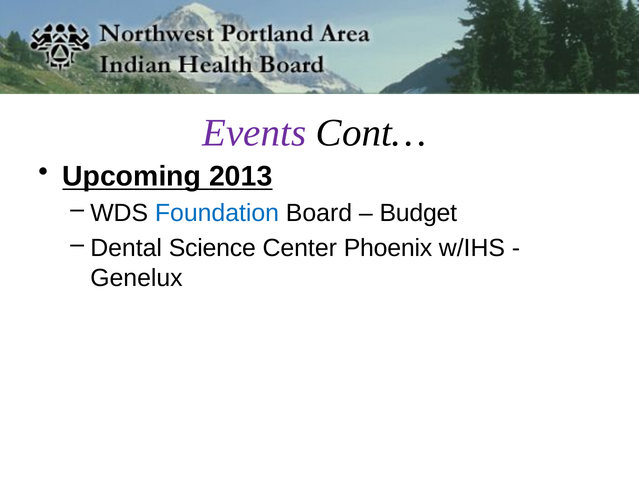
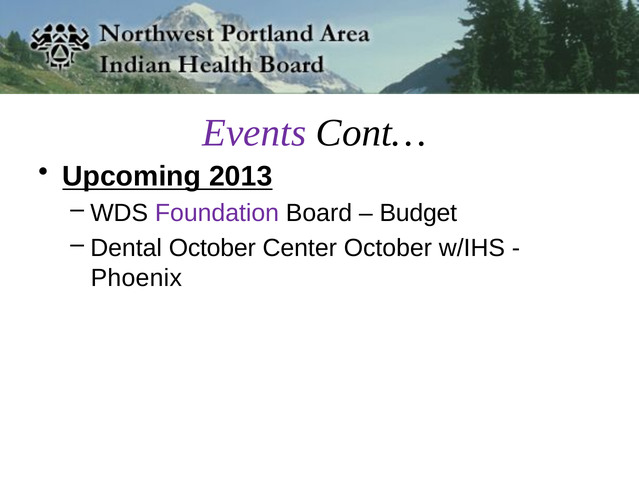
Foundation colour: blue -> purple (217, 213)
Dental Science: Science -> October (212, 248)
Center Phoenix: Phoenix -> October (388, 248)
Genelux: Genelux -> Phoenix (136, 278)
